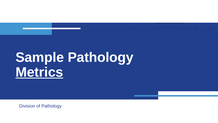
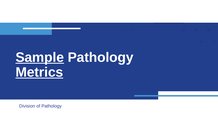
Sample underline: none -> present (40, 57)
